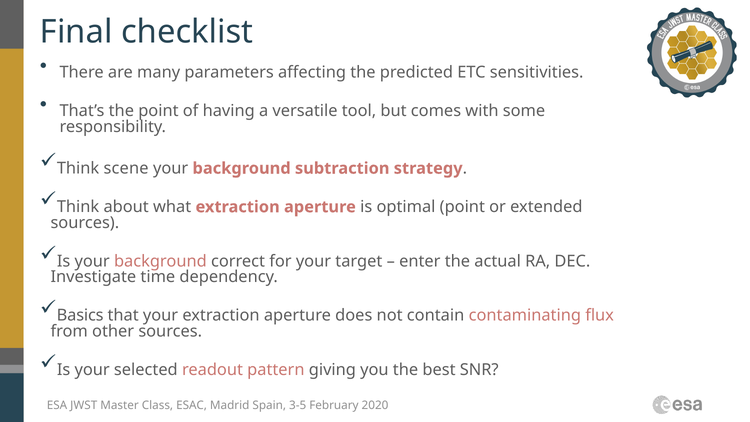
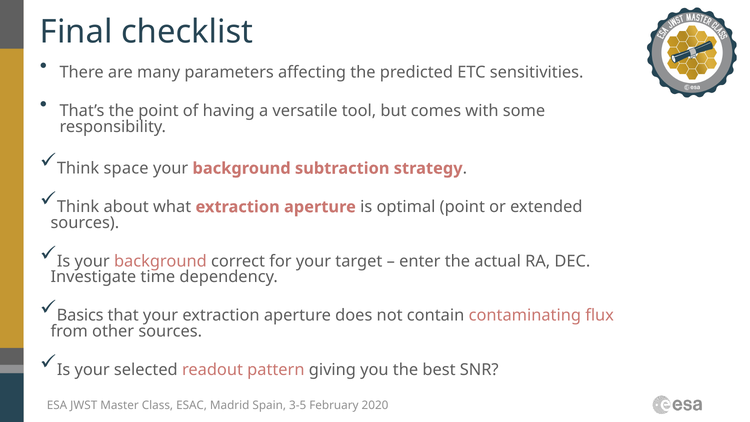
scene: scene -> space (126, 168)
